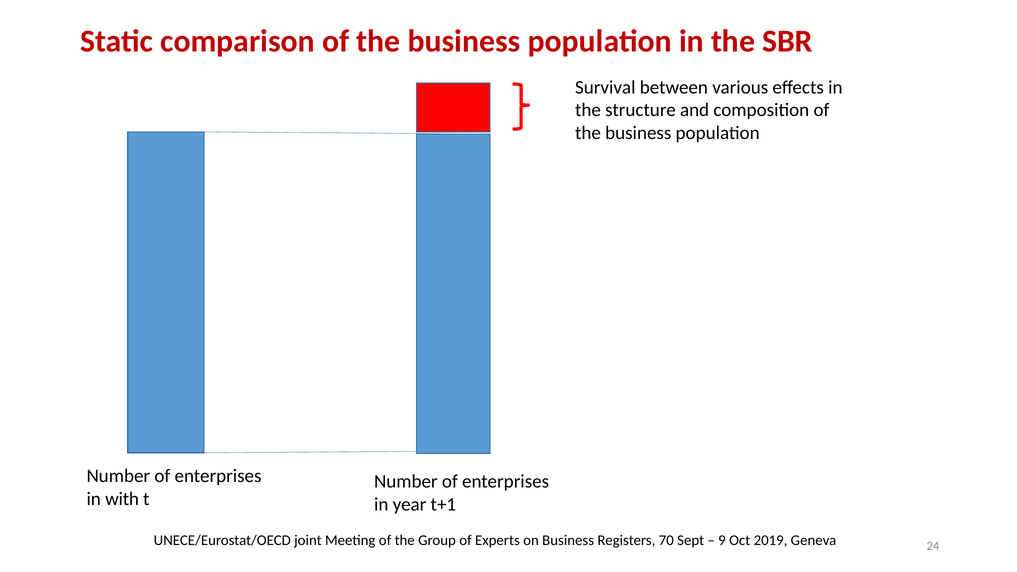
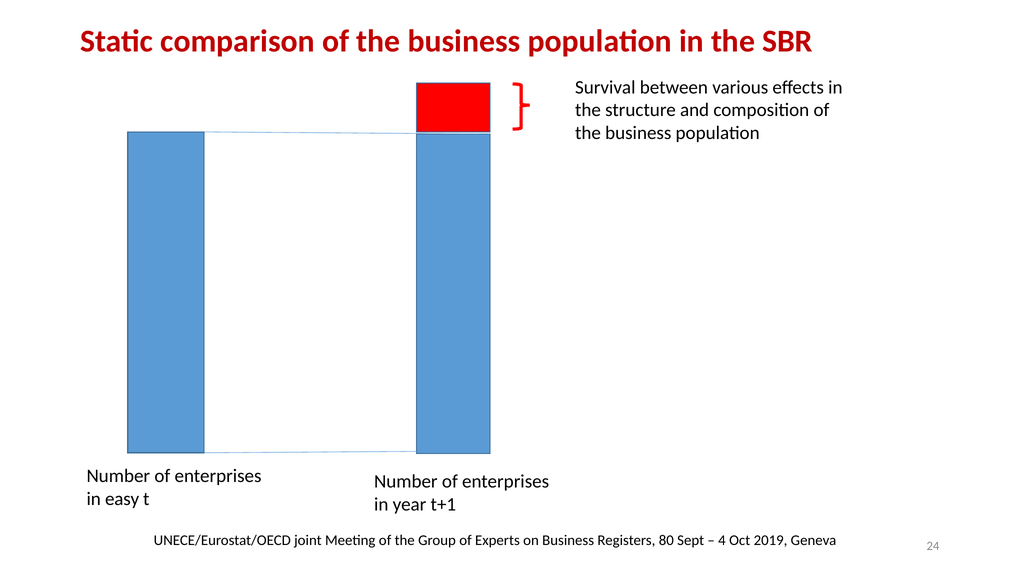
with: with -> easy (122, 499)
70: 70 -> 80 (666, 540)
9: 9 -> 4 (722, 540)
